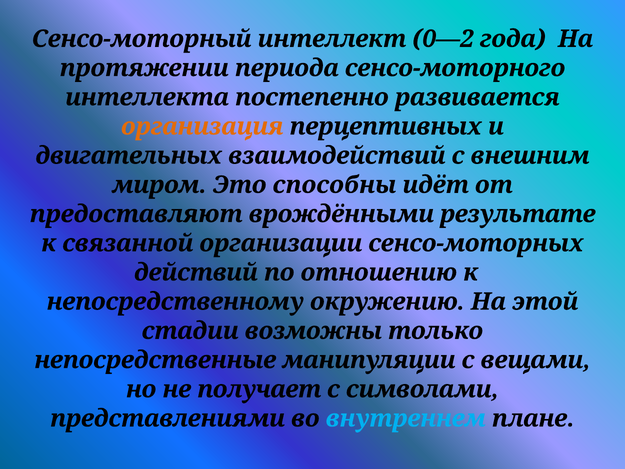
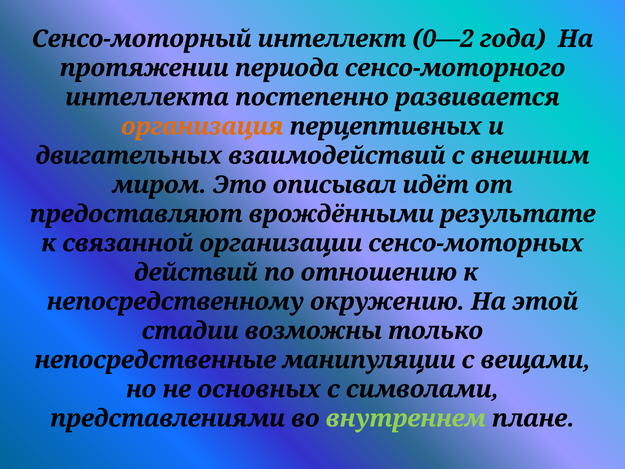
способны: способны -> описывал (335, 185)
получает: получает -> основных (259, 389)
внутреннем colour: light blue -> light green (406, 418)
